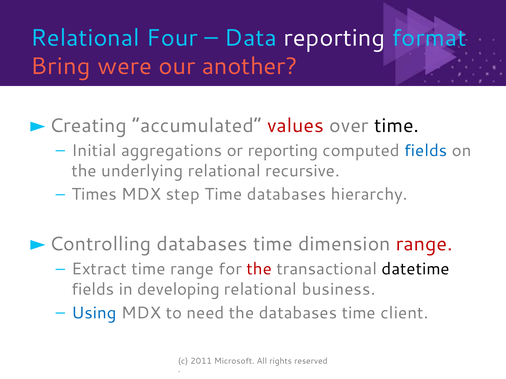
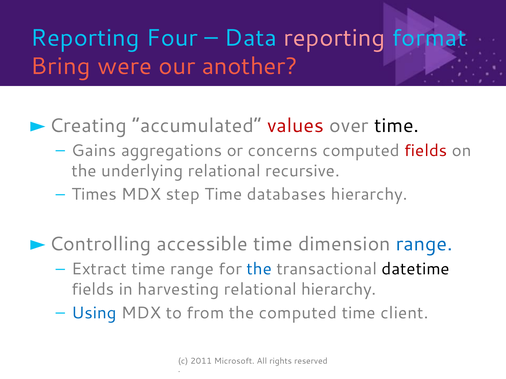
Relational: Relational -> Reporting (85, 38)
reporting colour: white -> pink (334, 38)
Initial: Initial -> Gains (94, 151)
or reporting: reporting -> concerns (283, 151)
fields colour: blue -> red (426, 151)
databases: databases -> accessible (202, 244)
range colour: red -> blue (424, 244)
the colour: red -> blue (259, 269)
developing: developing -> harvesting (178, 290)
relational business: business -> hierarchy (339, 290)
need: need -> from (205, 313)
the databases: databases -> computed (298, 313)
